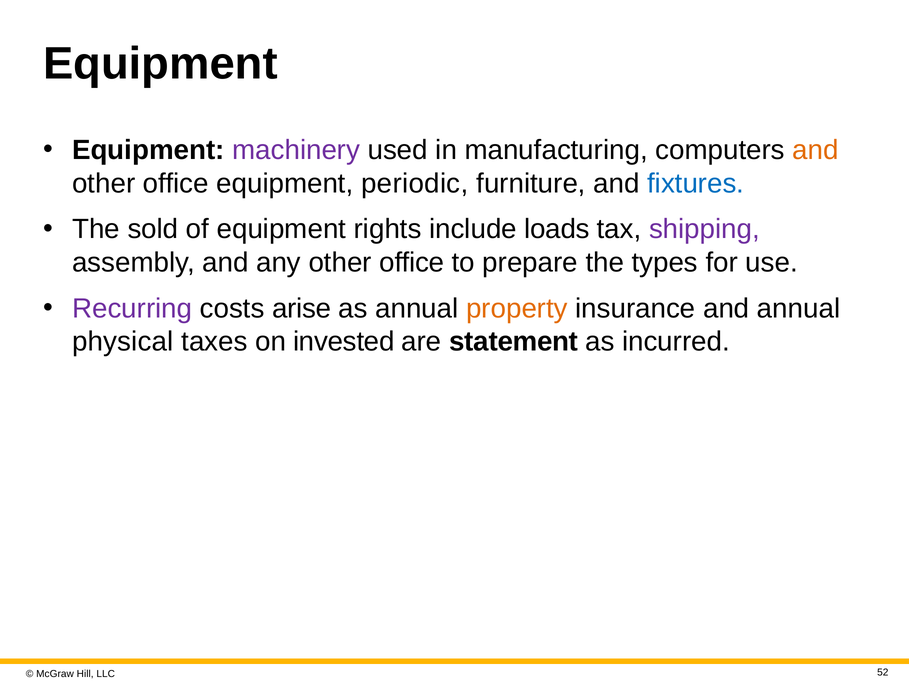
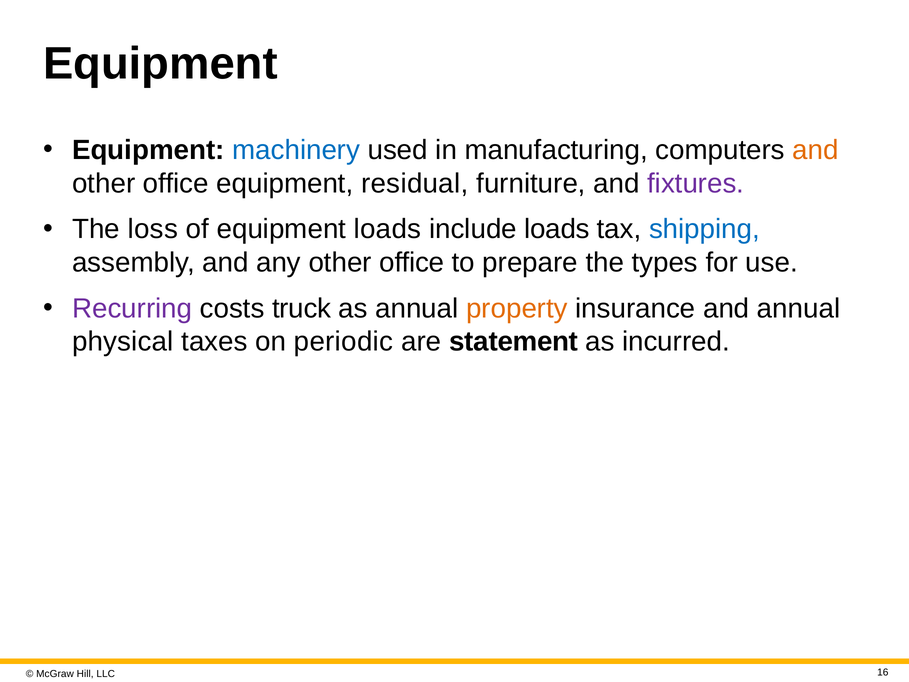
machinery colour: purple -> blue (296, 150)
periodic: periodic -> residual (415, 183)
fixtures colour: blue -> purple (696, 183)
sold: sold -> loss (153, 229)
equipment rights: rights -> loads (387, 229)
shipping colour: purple -> blue (704, 229)
arise: arise -> truck (302, 308)
invested: invested -> periodic (344, 342)
52: 52 -> 16 (883, 672)
